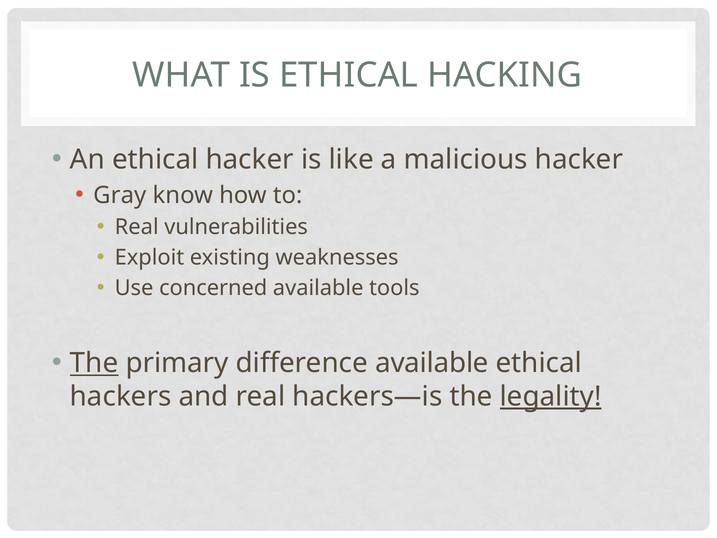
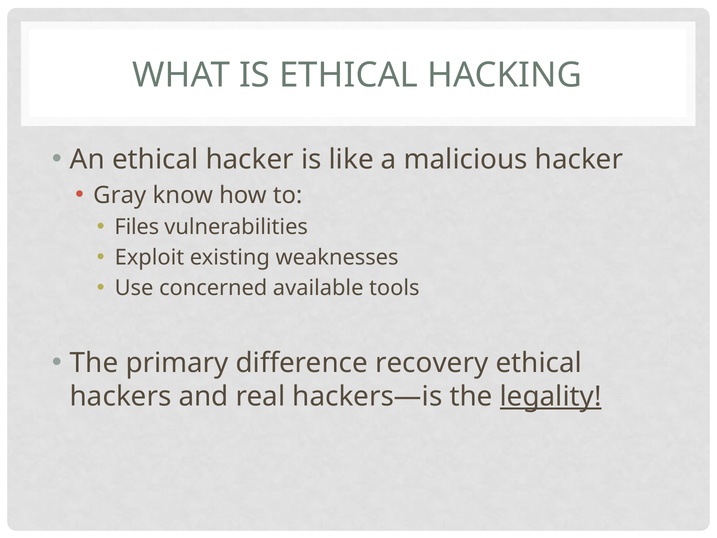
Real: Real -> Files (137, 227)
The underline: present -> none (94, 363)
difference available: available -> recovery (432, 363)
